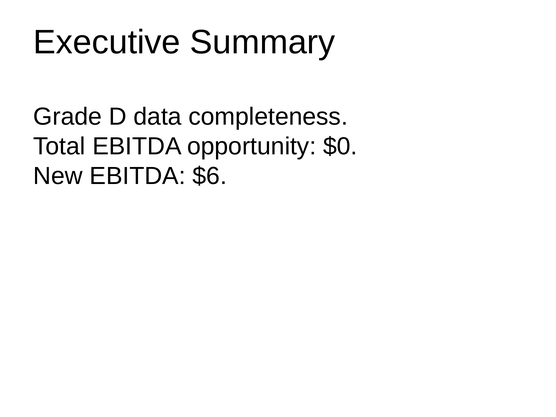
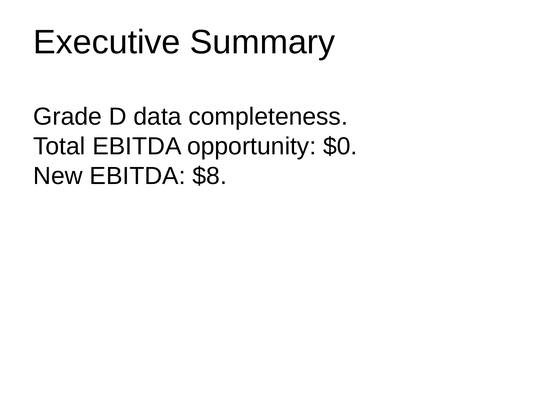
$6: $6 -> $8 (210, 176)
